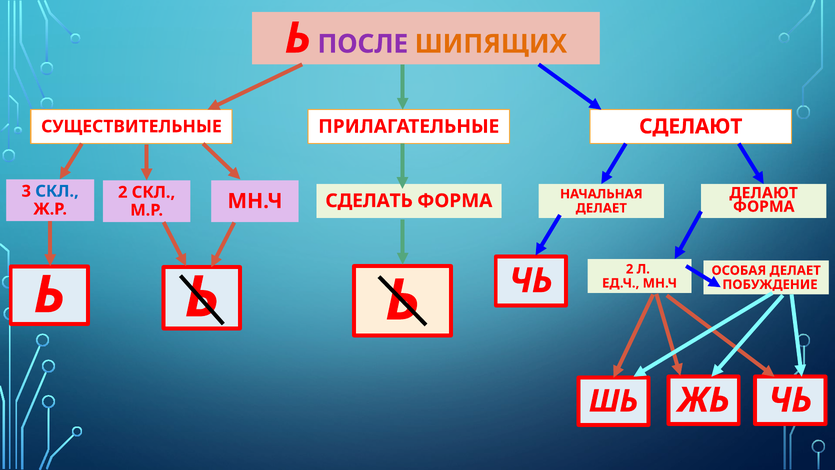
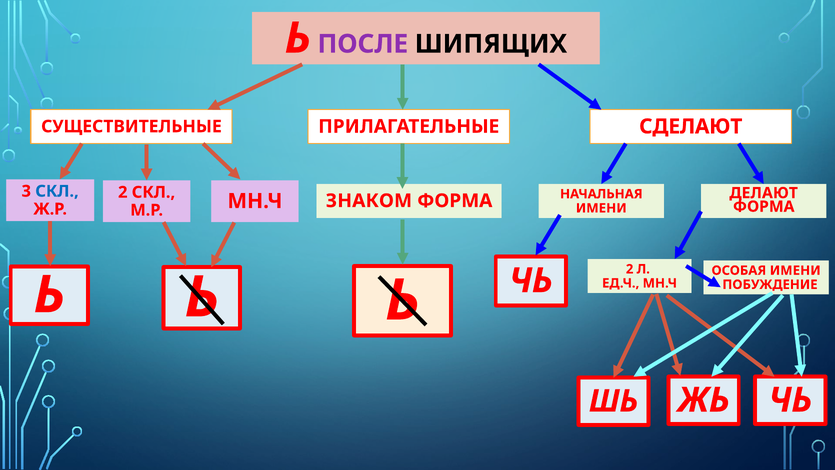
ШИПЯЩИХ colour: orange -> black (491, 44)
ДЕЛАЕТ: ДЕЛАЕТ -> ИМЕНИ (601, 208)
СДЕЛАТЬ: СДЕЛАТЬ -> ЗНАКОМ (369, 201)
ДЕЛАЕТ: ДЕЛАЕТ -> ИМЕНИ (795, 270)
